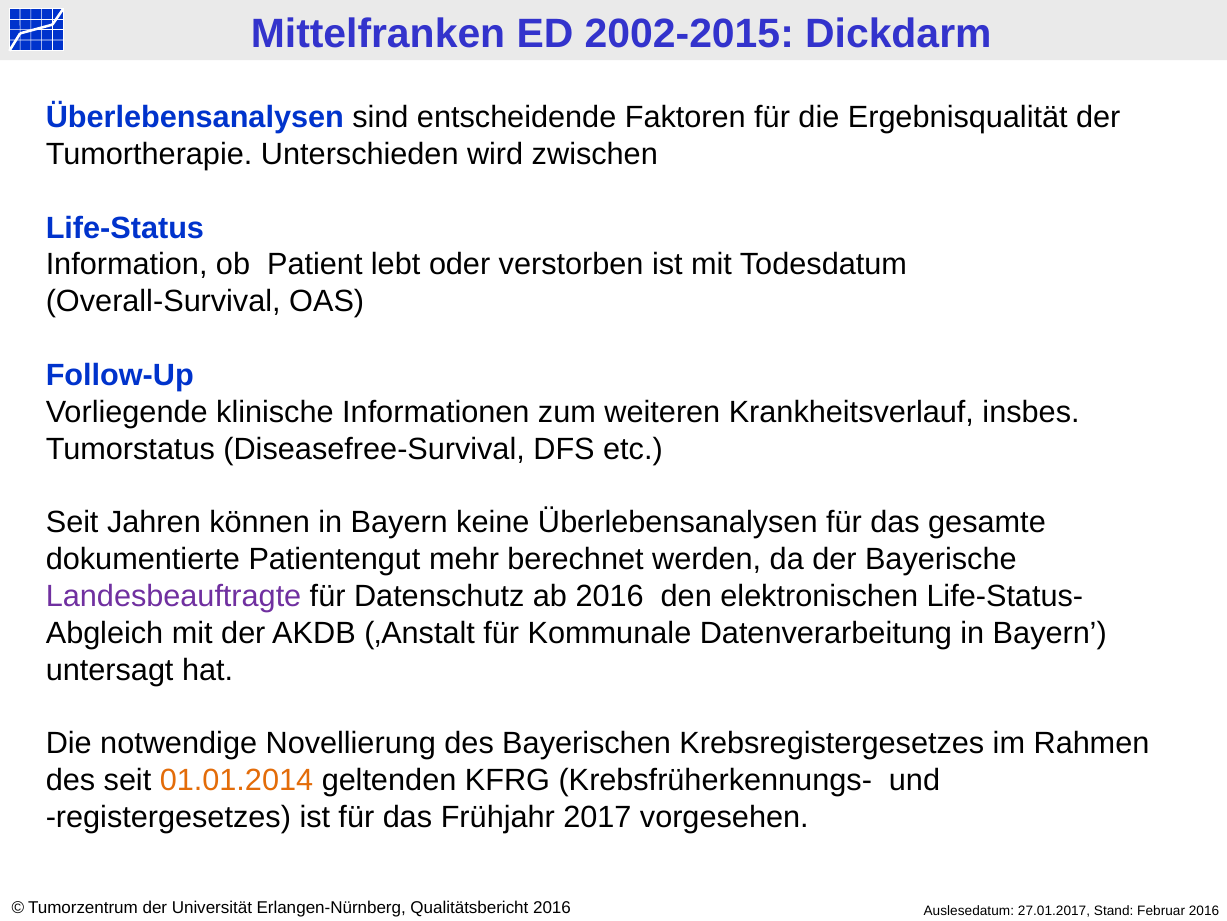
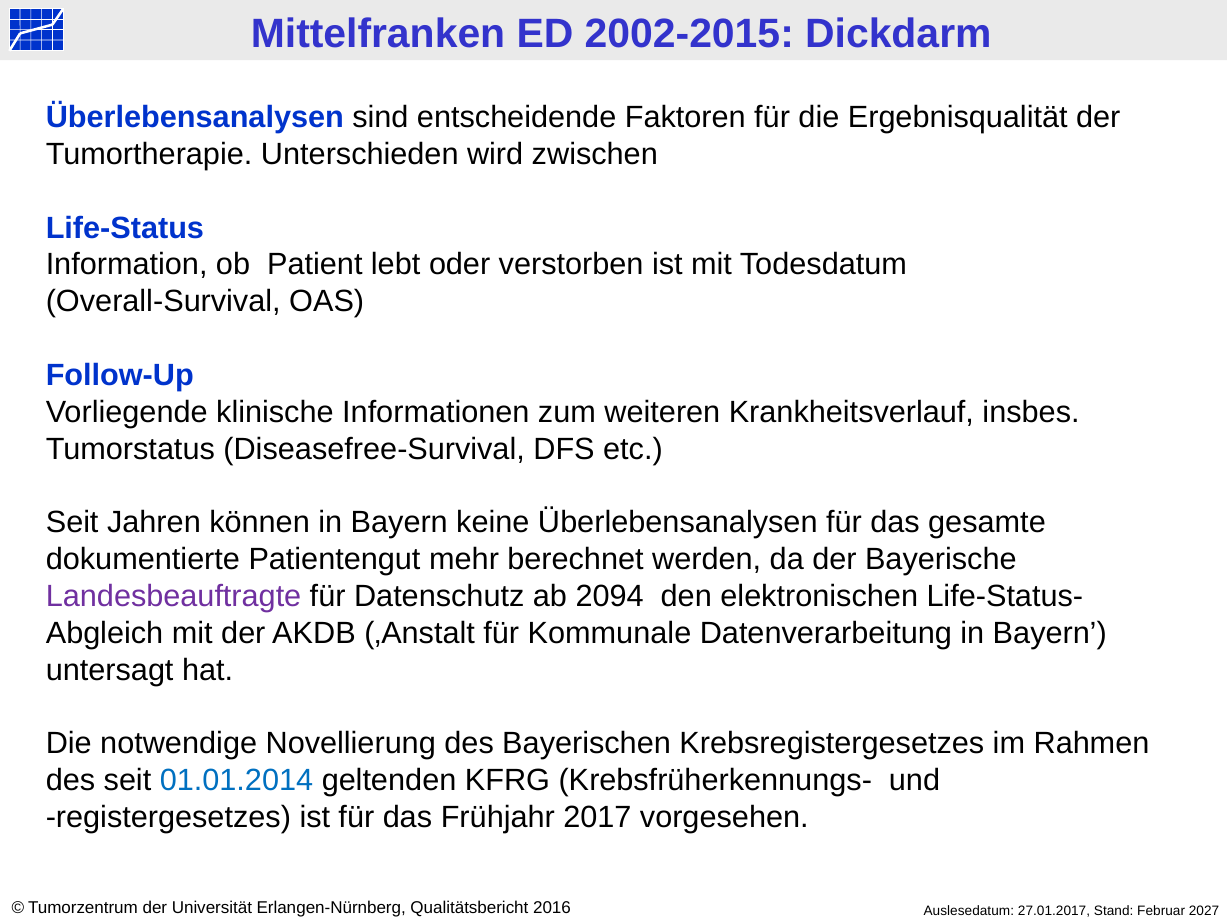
ab 2016: 2016 -> 2094 (610, 596)
01.01.2014 colour: orange -> blue (236, 780)
2016: 2016 -> 2027 (1204, 910)
